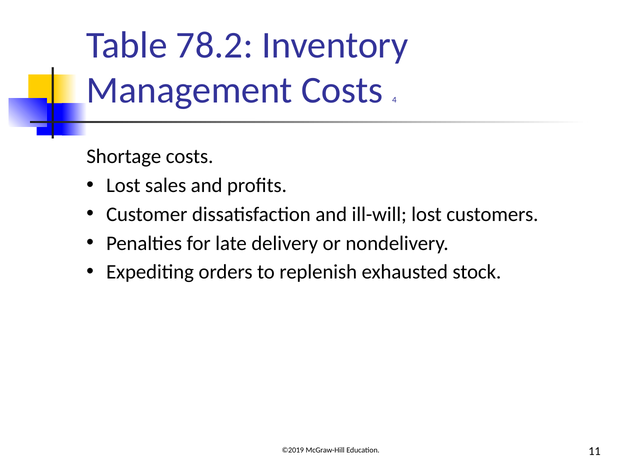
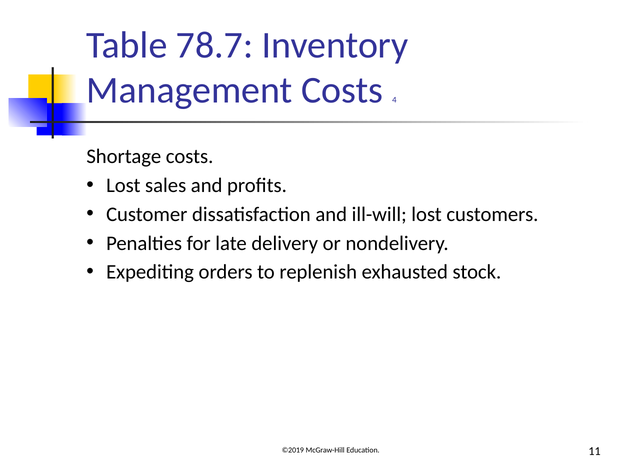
78.2: 78.2 -> 78.7 (215, 45)
